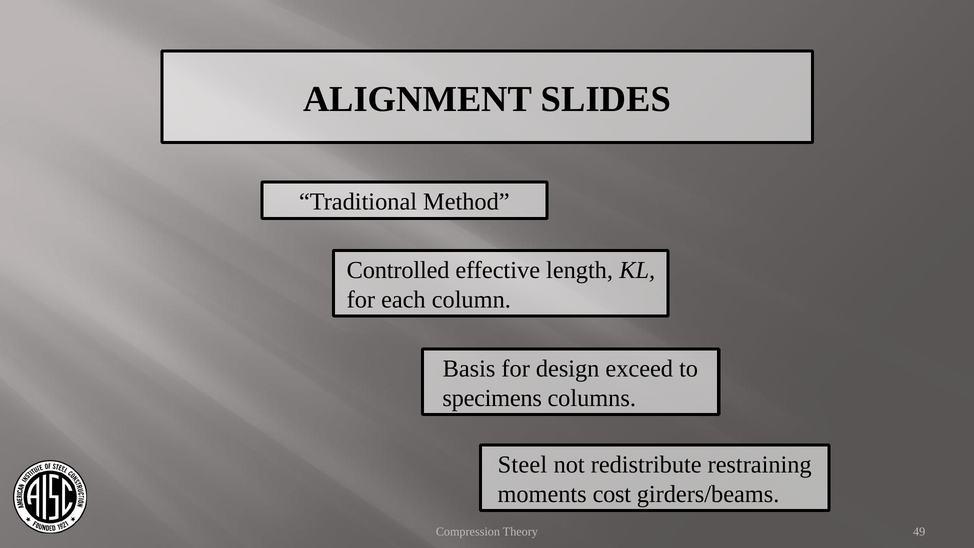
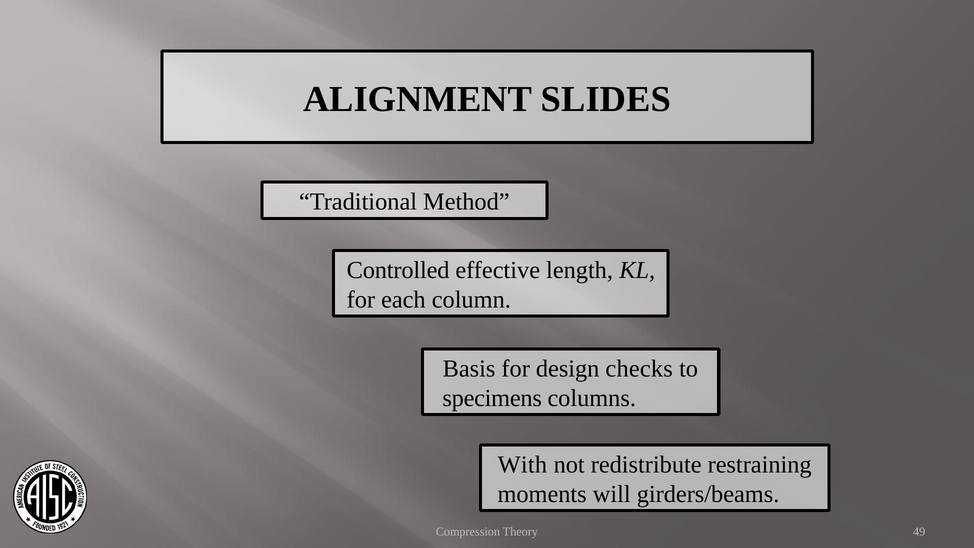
exceed: exceed -> checks (639, 369)
Steel: Steel -> With (522, 465)
cost: cost -> will (612, 494)
